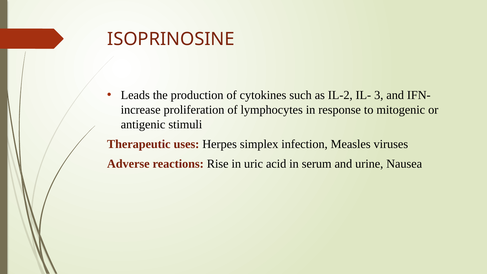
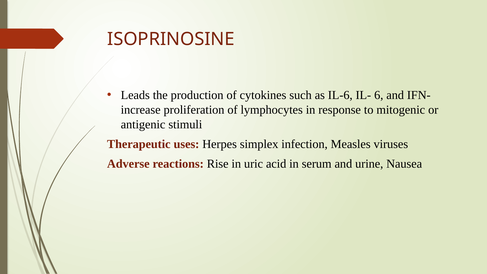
IL-2: IL-2 -> IL-6 (340, 95)
3: 3 -> 6 (379, 95)
